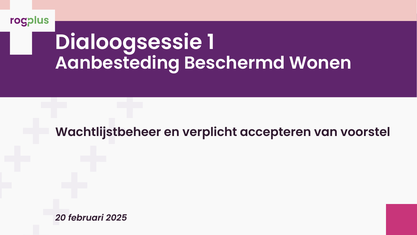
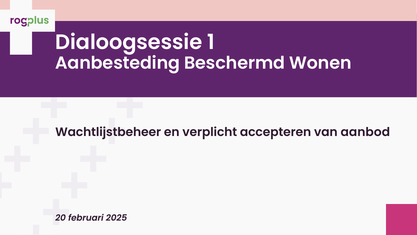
voorstel: voorstel -> aanbod (365, 132)
